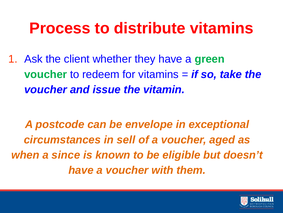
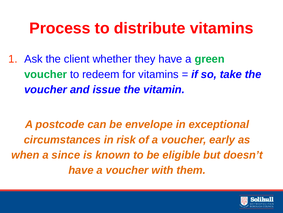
sell: sell -> risk (126, 139)
aged: aged -> early (222, 139)
